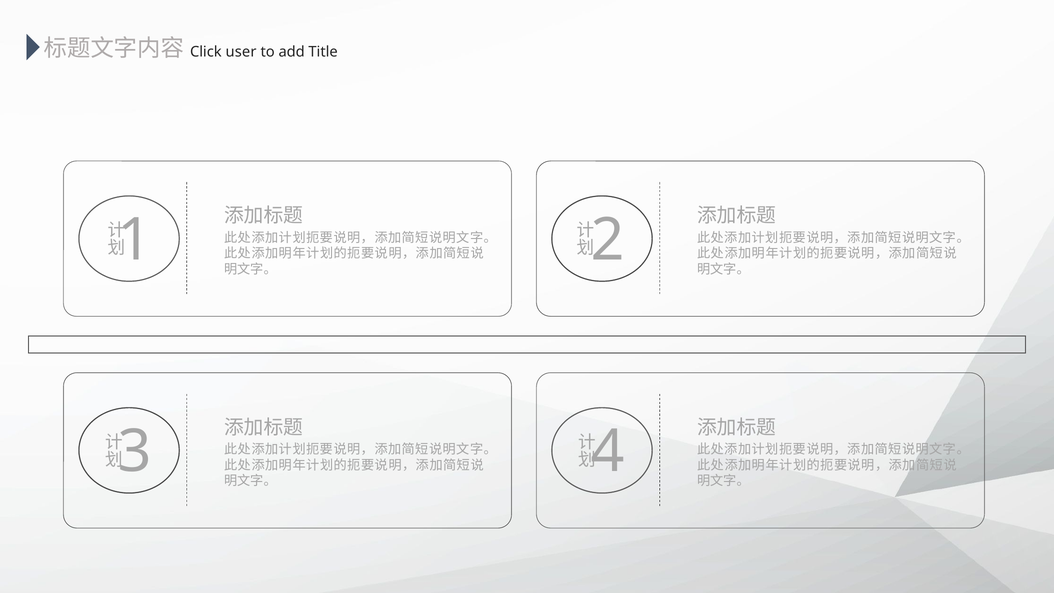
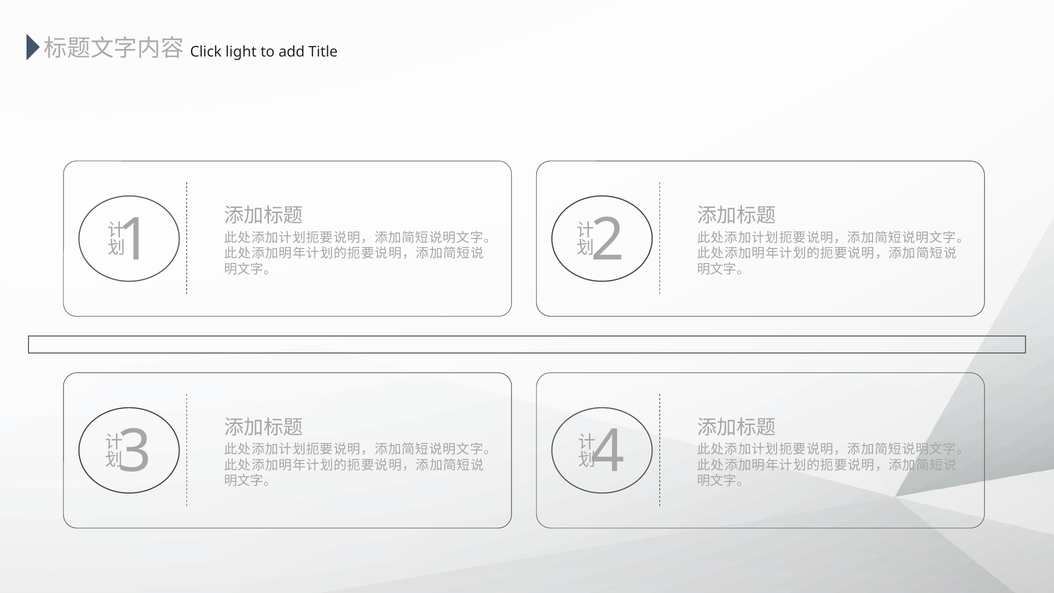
user: user -> light (241, 52)
